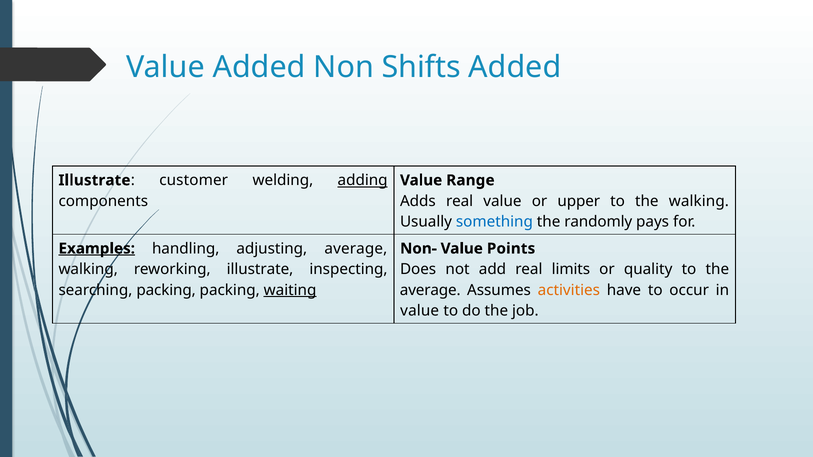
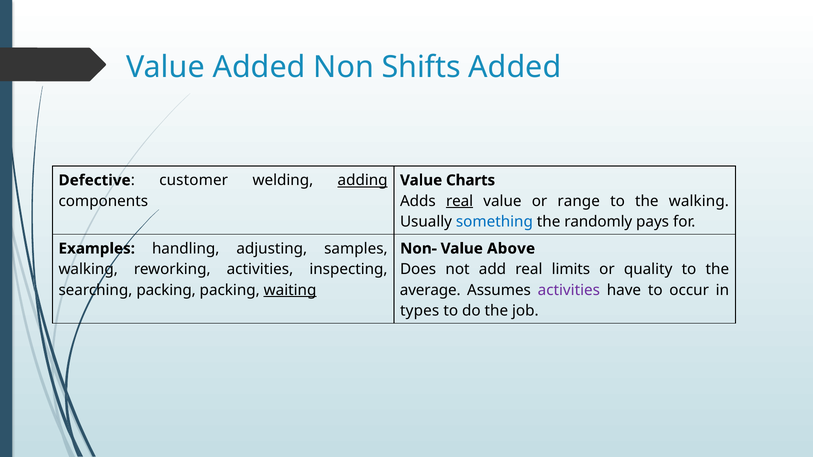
Illustrate: Illustrate -> Defective (95, 180)
Range: Range -> Charts (471, 180)
real underline: none -> present (460, 201)
upper: upper -> range (579, 201)
Examples underline: present -> none (97, 249)
adjusting average: average -> samples (356, 249)
Points: Points -> Above (511, 249)
reworking illustrate: illustrate -> activities (260, 269)
activities colour: orange -> purple (569, 290)
value: value -> types (420, 311)
